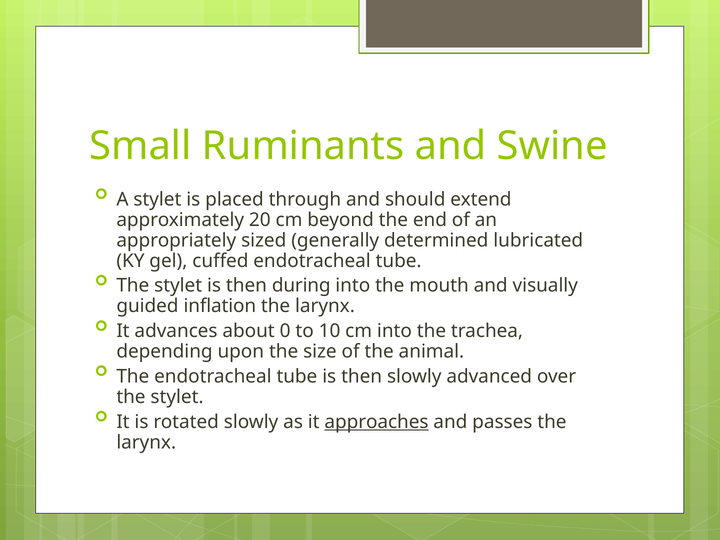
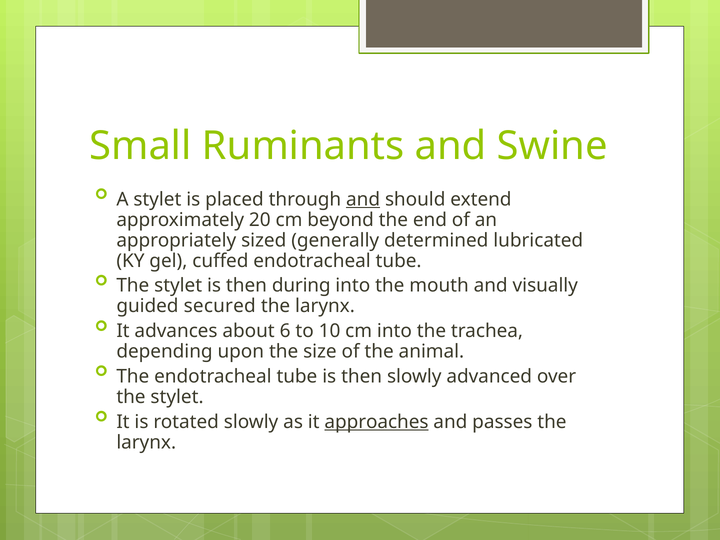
and underline: none -> present (363, 199)
inflation: inflation -> secured (220, 306)
0: 0 -> 6 (285, 331)
